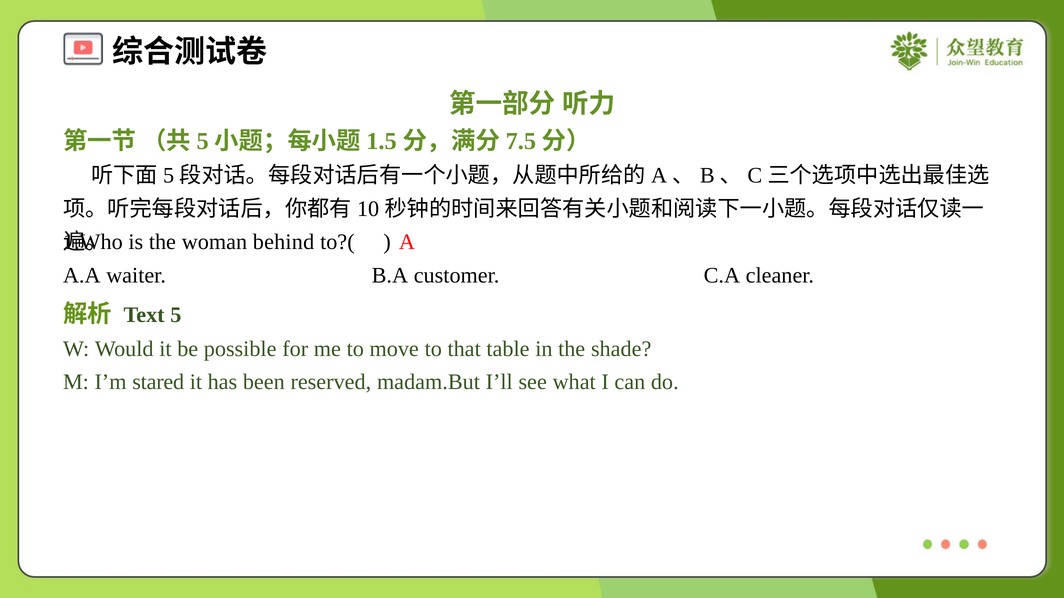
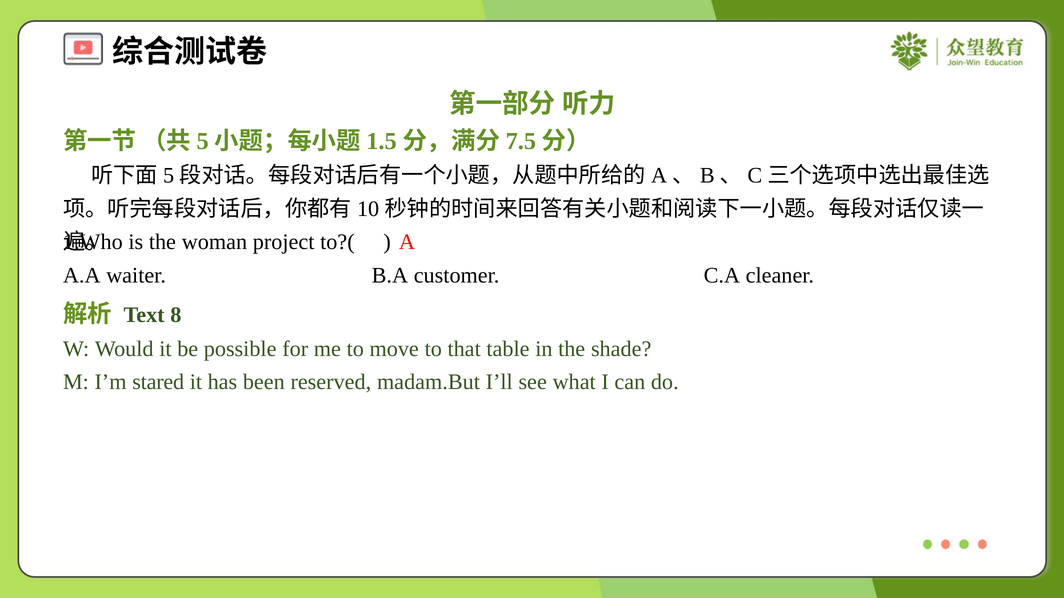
behind: behind -> project (284, 242)
5: 5 -> 8 (176, 315)
